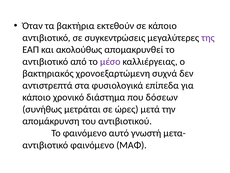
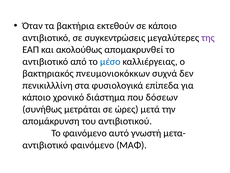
μέσο colour: purple -> blue (110, 61)
χρονοεξαρτώμενη: χρονοεξαρτώμενη -> πνευμονιοκόκκων (113, 73)
αντιστρεπτά: αντιστρεπτά -> πενικιλλλίνη (48, 85)
